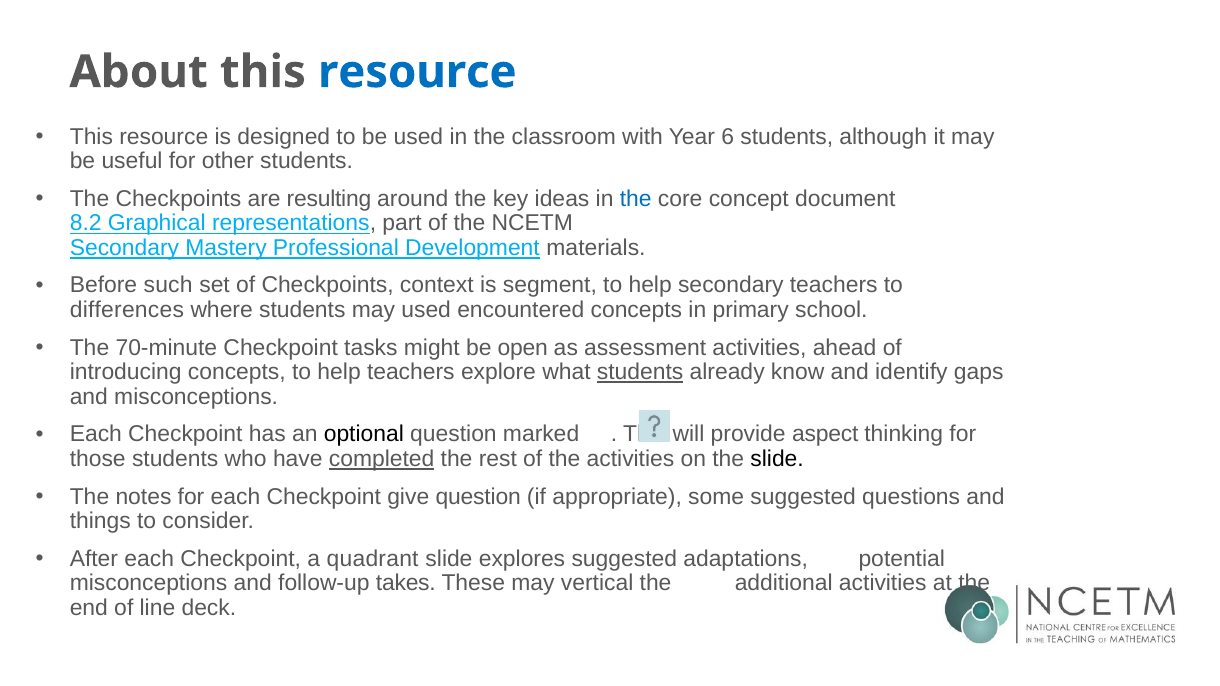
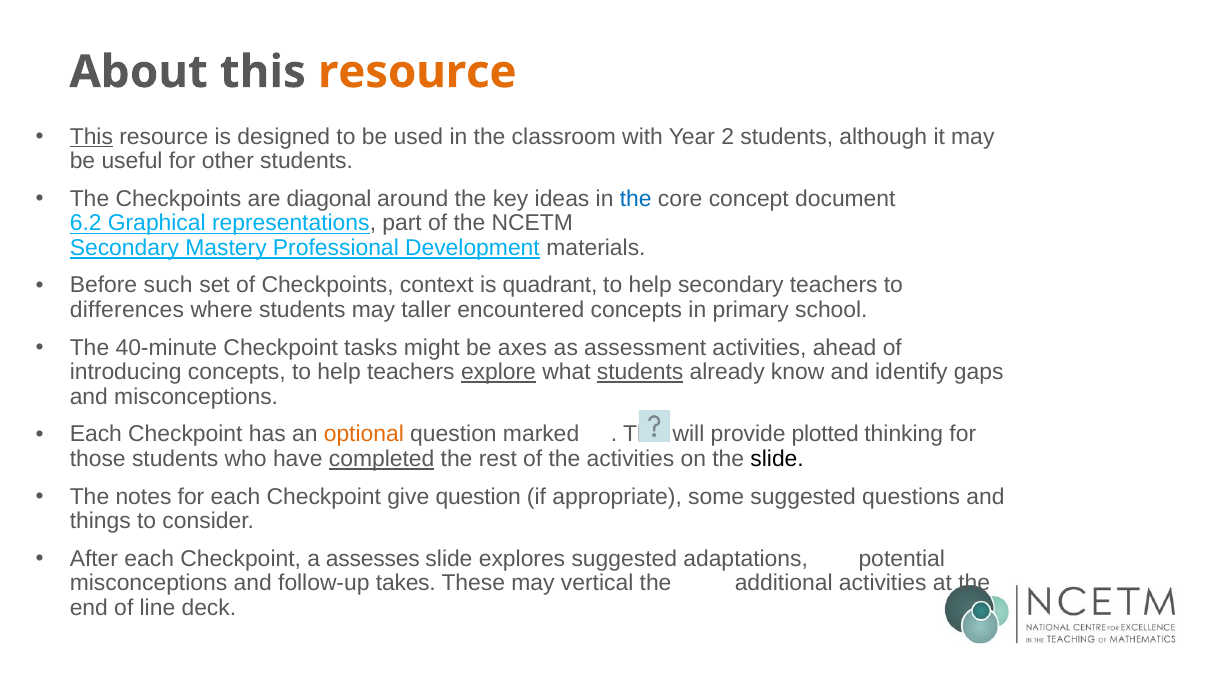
resource colour: blue -> orange (417, 72)
This underline: none -> present (91, 137)
6: 6 -> 2 (728, 137)
resulting: resulting -> diagonal (329, 199)
8.2: 8.2 -> 6.2 (86, 223)
segment: segment -> quadrant (550, 286)
may used: used -> taller (426, 310)
70-minute: 70-minute -> 40-minute (166, 348)
open: open -> axes (522, 348)
explore underline: none -> present (498, 372)
optional colour: black -> orange (364, 435)
aspect: aspect -> plotted (825, 435)
quadrant: quadrant -> assesses (373, 559)
